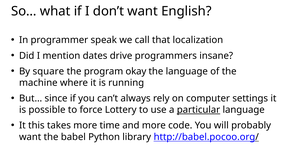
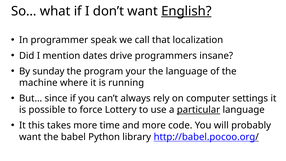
English underline: none -> present (186, 11)
square: square -> sunday (48, 71)
okay: okay -> your (136, 71)
